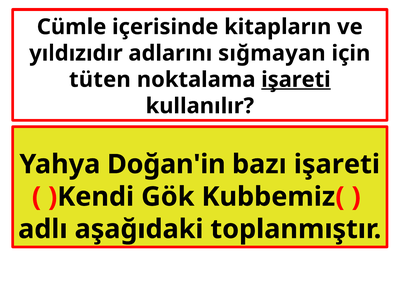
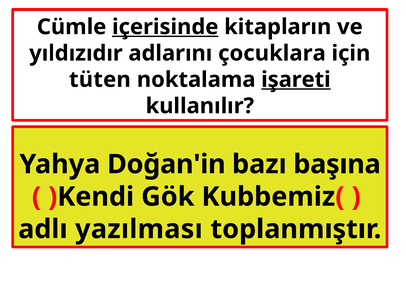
içerisinde underline: none -> present (165, 27)
sığmayan: sığmayan -> çocuklara (272, 53)
bazı işareti: işareti -> başına (337, 165)
aşağıdaki: aşağıdaki -> yazılması (139, 230)
